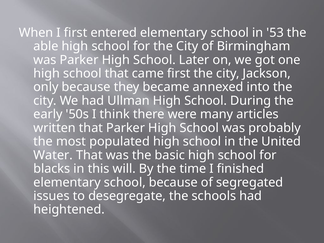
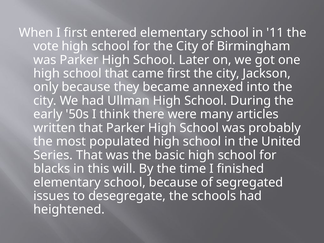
53: 53 -> 11 (275, 33)
able: able -> vote (46, 46)
Water: Water -> Series (53, 155)
